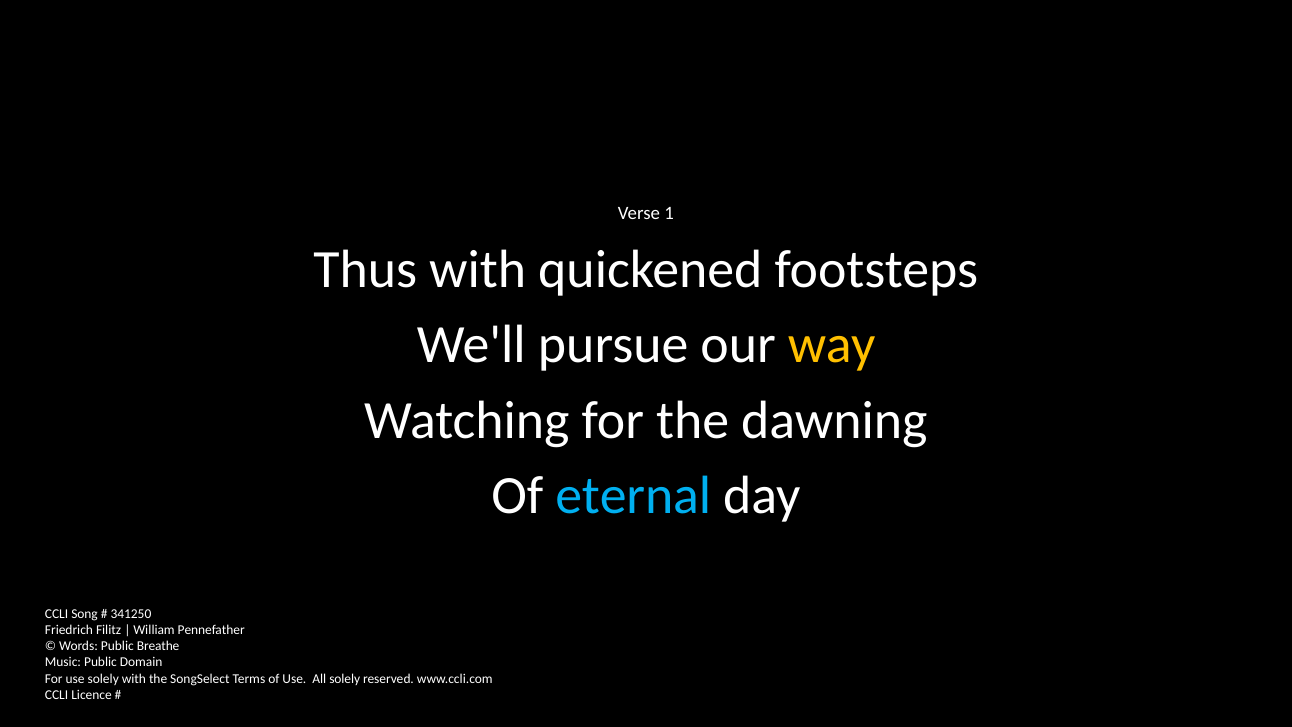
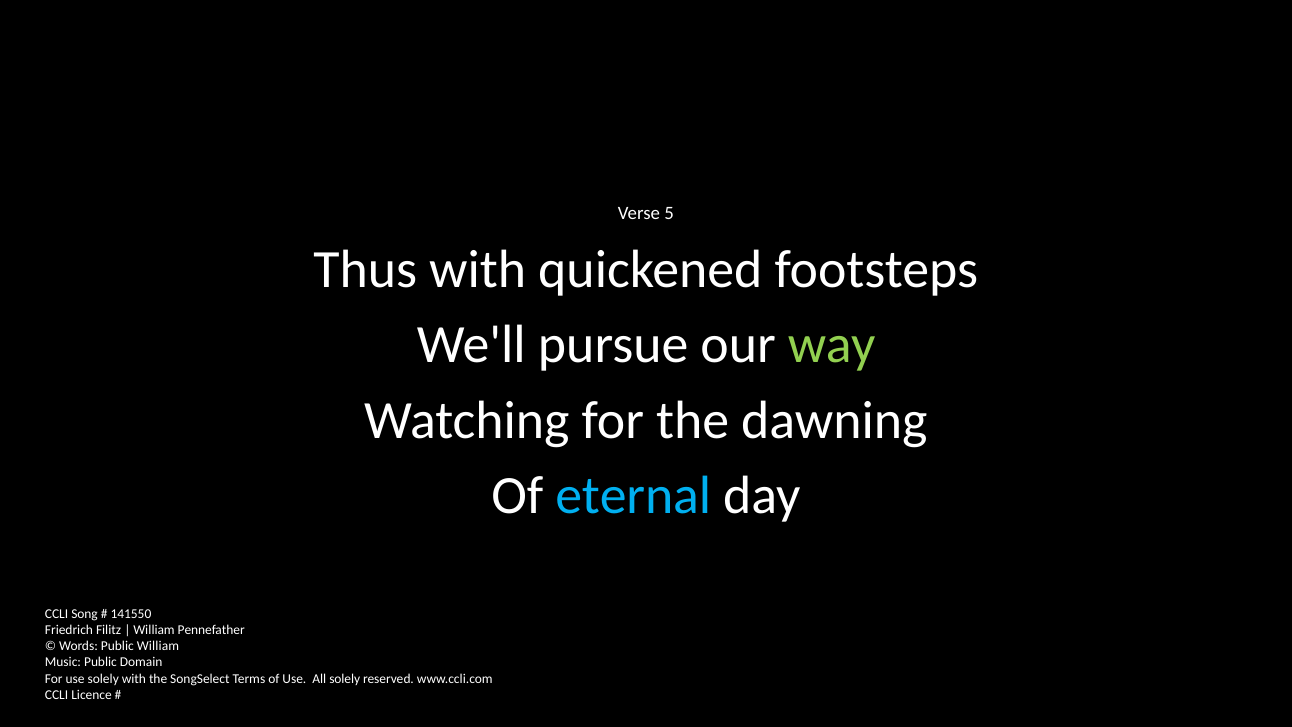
1: 1 -> 5 (669, 213)
way colour: yellow -> light green (832, 345)
341250: 341250 -> 141550 (131, 614)
Public Breathe: Breathe -> William (158, 646)
